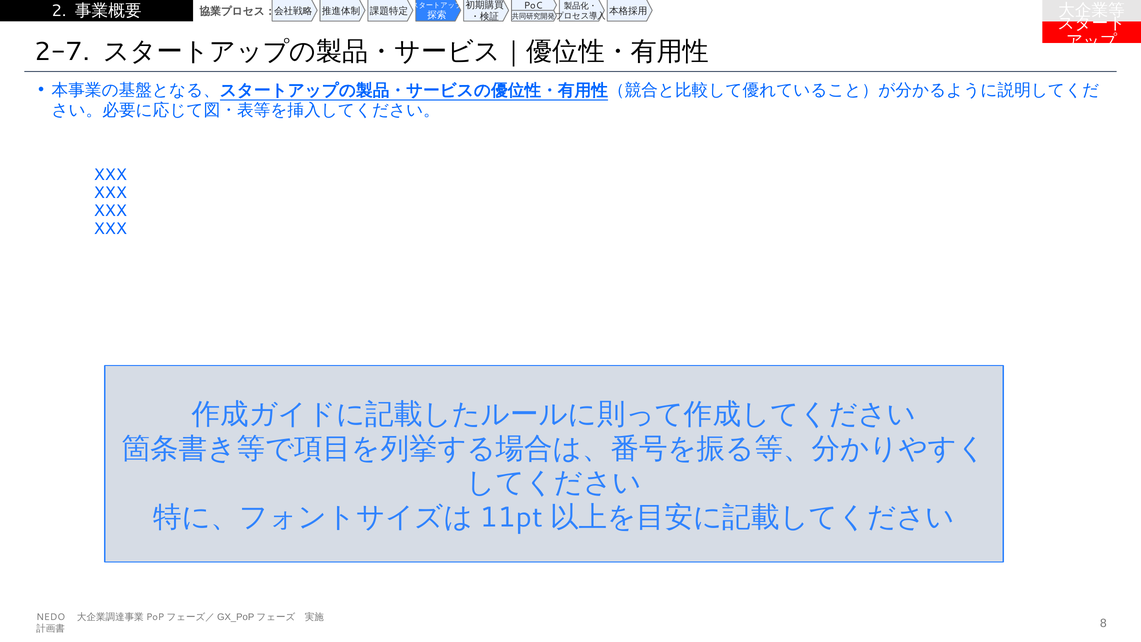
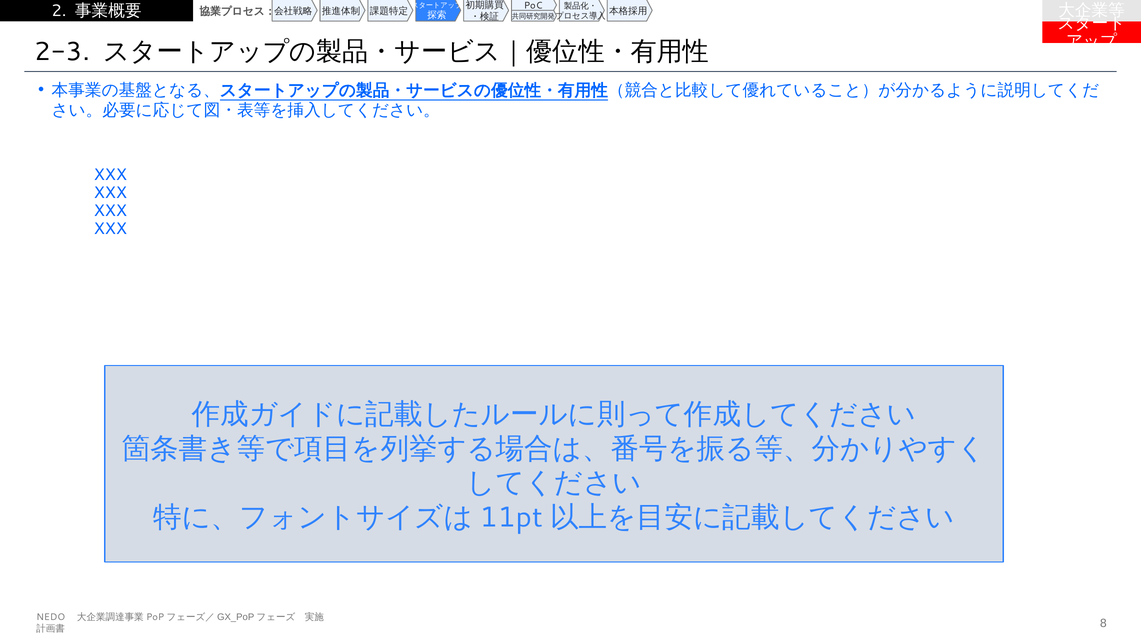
2-7: 2-7 -> 2-3 (62, 52)
